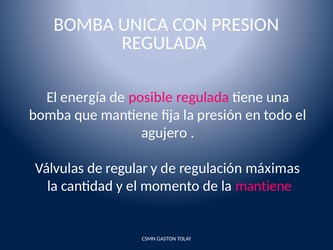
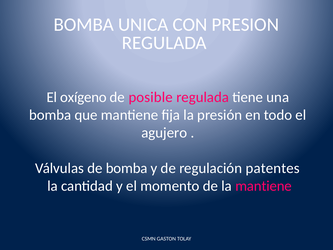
energía: energía -> oxígeno (83, 97)
de regular: regular -> bomba (127, 168)
máximas: máximas -> patentes (273, 168)
